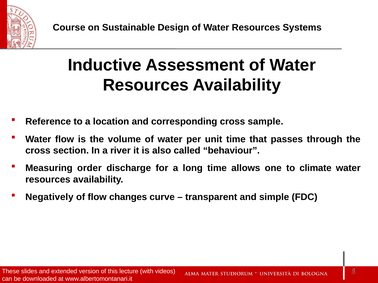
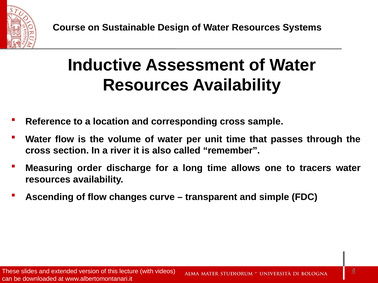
behaviour: behaviour -> remember (231, 151)
climate: climate -> tracers (315, 168)
Negatively: Negatively -> Ascending (49, 197)
